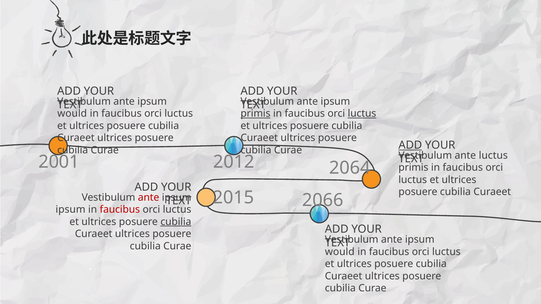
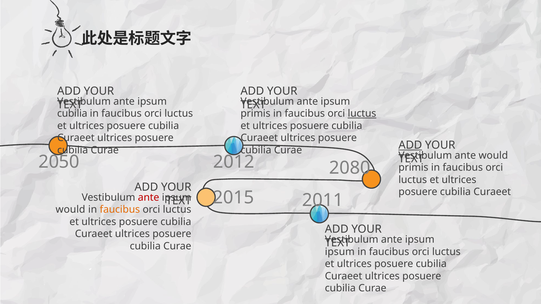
would: would -> cubilia (72, 114)
primis underline: present -> none (255, 114)
ante luctus: luctus -> would (493, 156)
2001: 2001 -> 2050 (59, 162)
2064: 2064 -> 2080 (350, 168)
2066: 2066 -> 2011 (323, 200)
ipsum: ipsum -> would (70, 210)
faucibus colour: red -> orange (120, 210)
cubilia underline: present -> none (176, 222)
would: would -> ipsum (340, 252)
